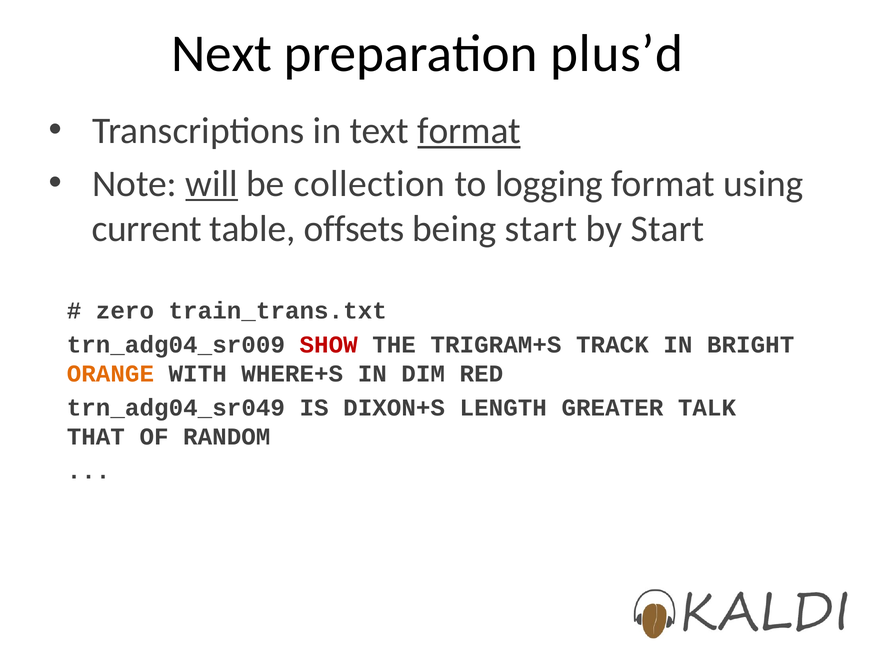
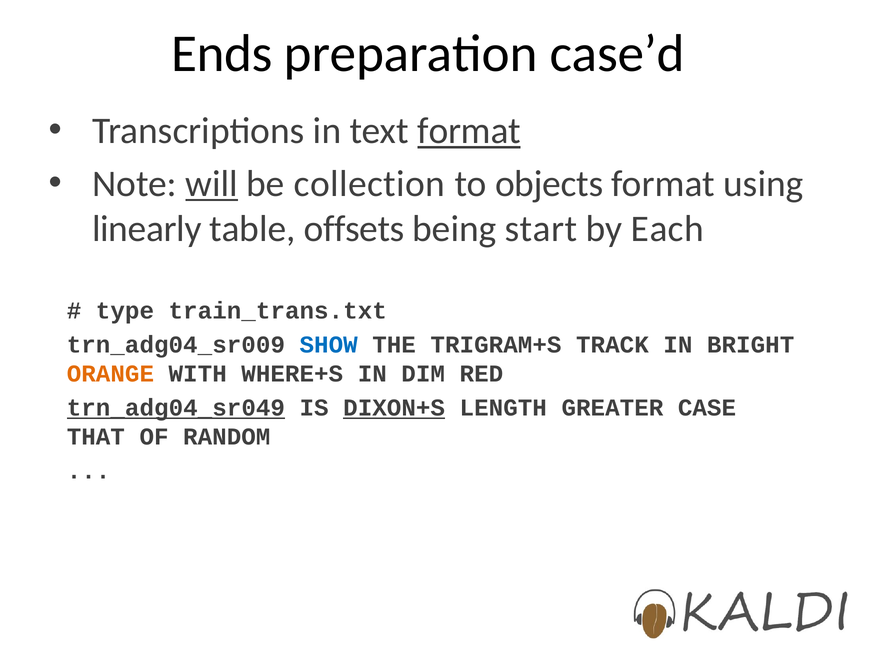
Next: Next -> Ends (222, 54)
plus’d: plus’d -> case’d (617, 54)
logging: logging -> objects (549, 184)
current: current -> linearly (147, 229)
by Start: Start -> Each (667, 229)
zero: zero -> type (125, 311)
SHOW colour: red -> blue (329, 345)
trn_adg04_sr049 underline: none -> present (176, 408)
DIXON+S underline: none -> present (394, 408)
TALK: TALK -> CASE (707, 408)
